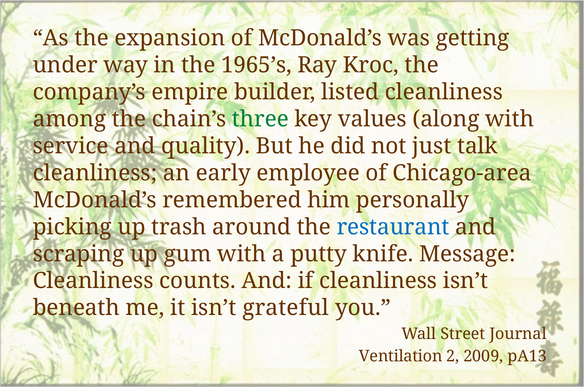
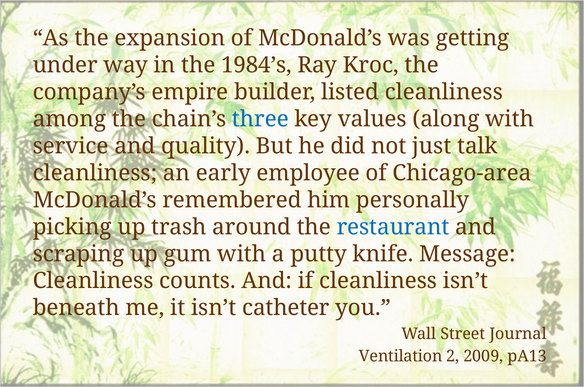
1965’s: 1965’s -> 1984’s (256, 65)
three colour: green -> blue (260, 119)
grateful: grateful -> catheter (286, 308)
